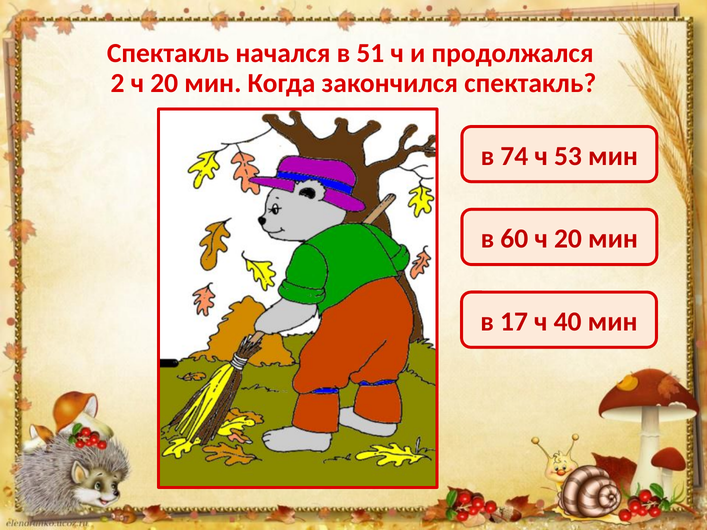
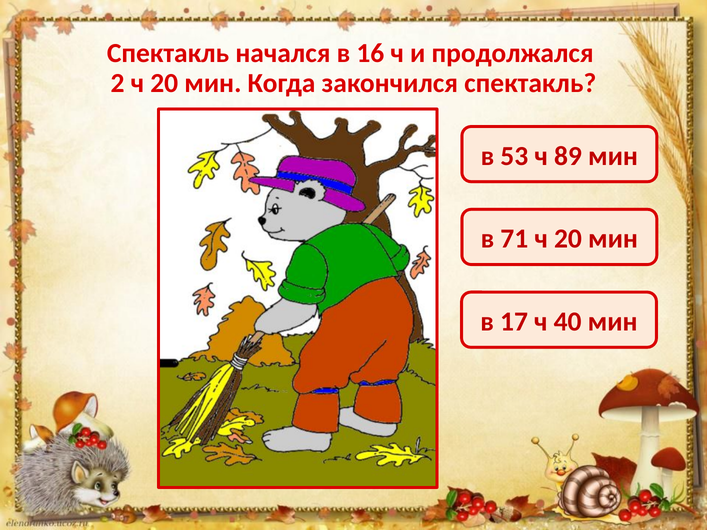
51: 51 -> 16 (370, 53)
74: 74 -> 53 (514, 156)
53: 53 -> 89 (568, 156)
60: 60 -> 71 (514, 239)
